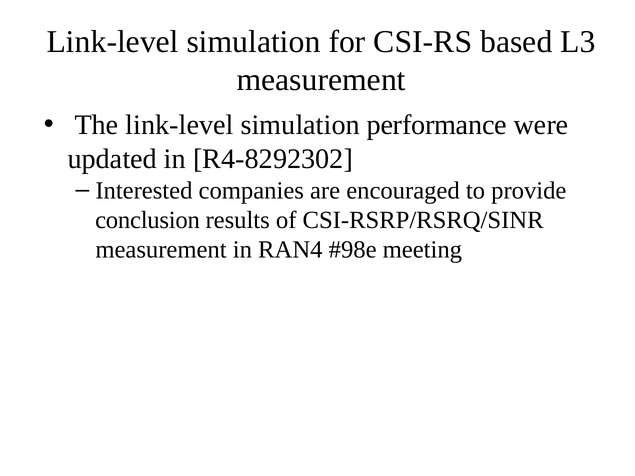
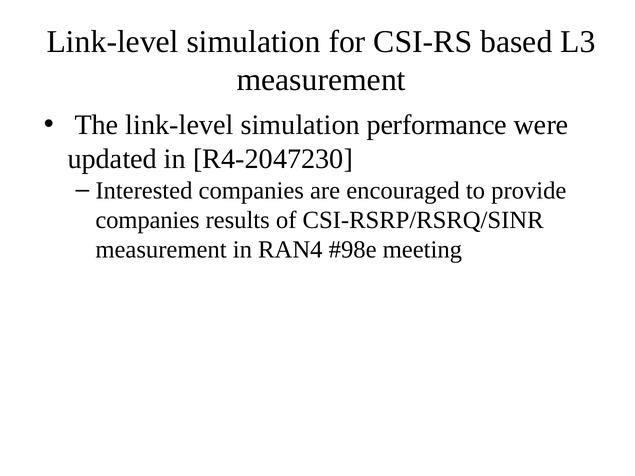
R4-8292302: R4-8292302 -> R4-2047230 (273, 159)
conclusion: conclusion -> companies (147, 220)
